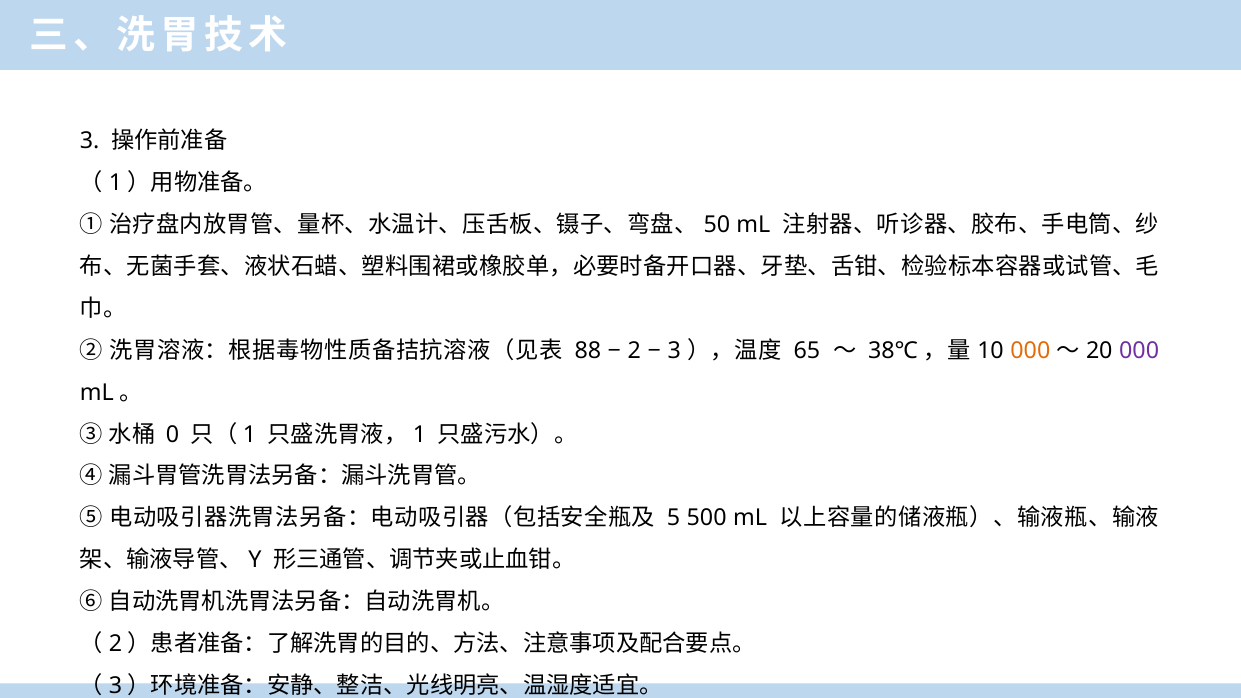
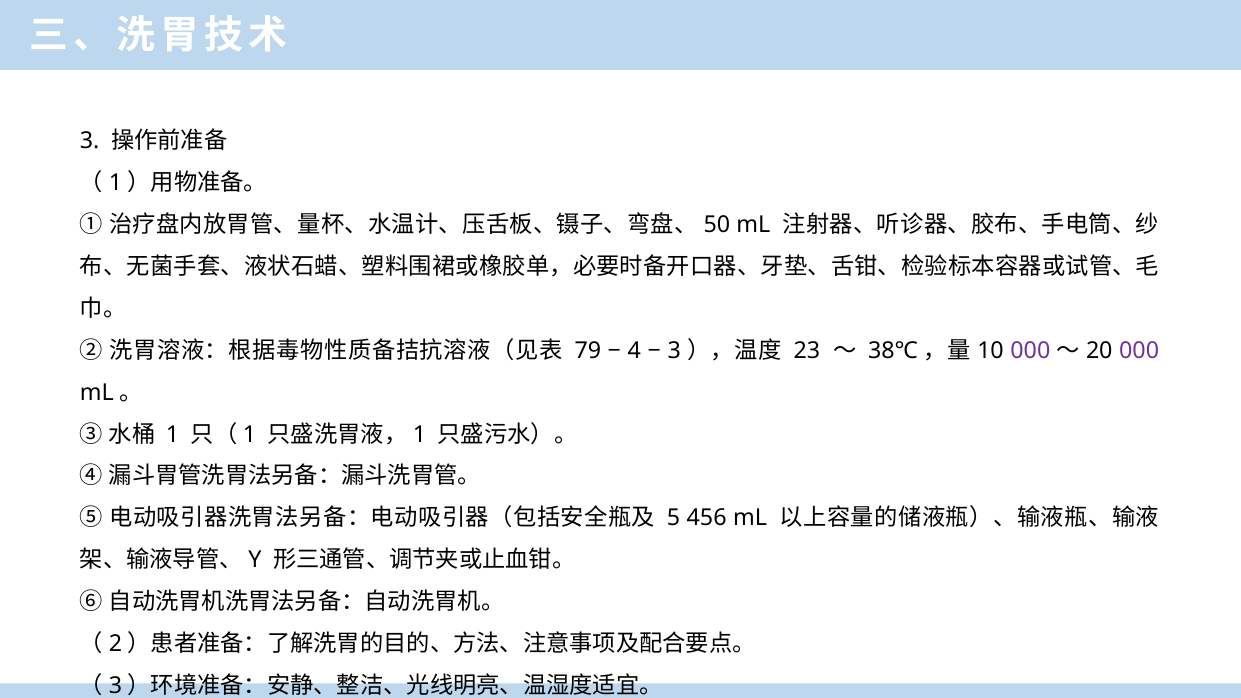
88: 88 -> 79 (588, 351)
2: 2 -> 4 (634, 351)
65: 65 -> 23 (807, 351)
000 colour: orange -> purple (1030, 351)
0: 0 -> 1 (173, 434)
500: 500 -> 456 (707, 518)
